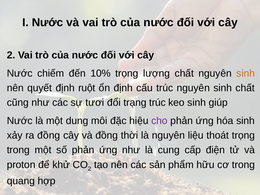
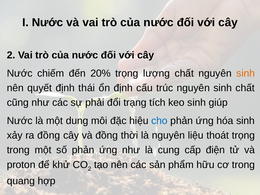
10%: 10% -> 20% (101, 73)
ruột: ruột -> thái (87, 88)
tươi: tươi -> phải (95, 103)
trạng trúc: trúc -> tích (157, 103)
cho colour: purple -> blue (159, 121)
